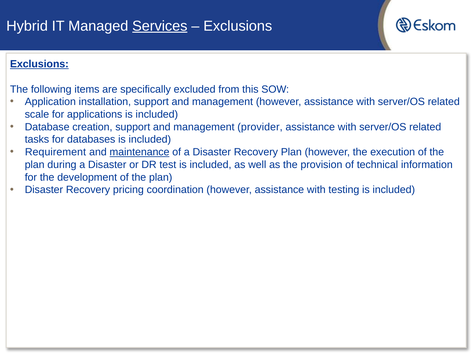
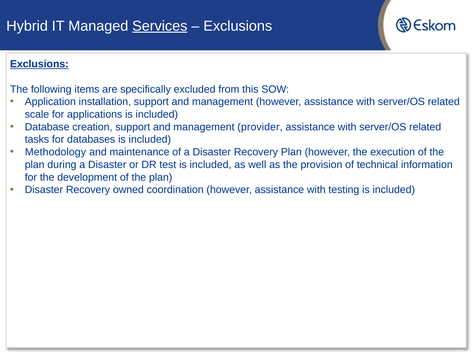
Requirement: Requirement -> Methodology (55, 152)
maintenance underline: present -> none (140, 152)
pricing: pricing -> owned (128, 190)
